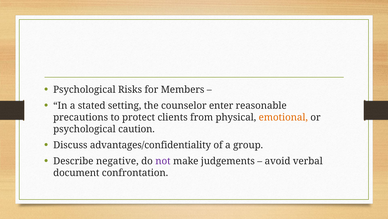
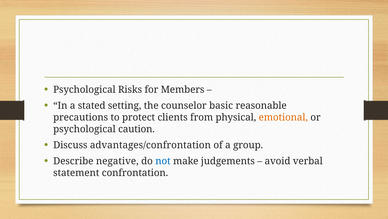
enter: enter -> basic (221, 105)
advantages/confidentiality: advantages/confidentiality -> advantages/confrontation (150, 145)
not colour: purple -> blue (163, 161)
document: document -> statement (76, 172)
